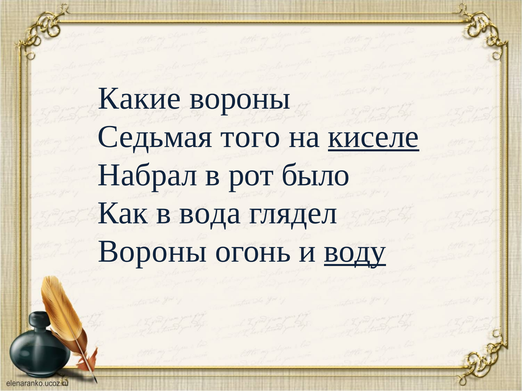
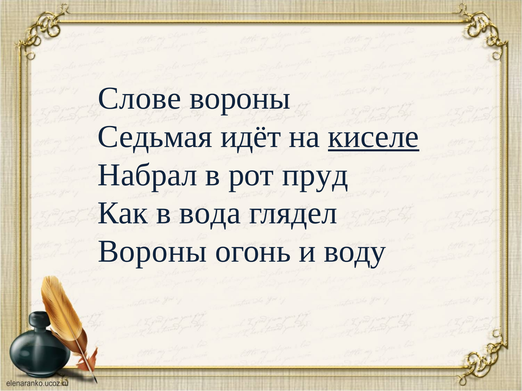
Какие: Какие -> Слове (139, 99)
того: того -> идёт (251, 137)
было: было -> пруд (315, 175)
воду underline: present -> none (355, 252)
